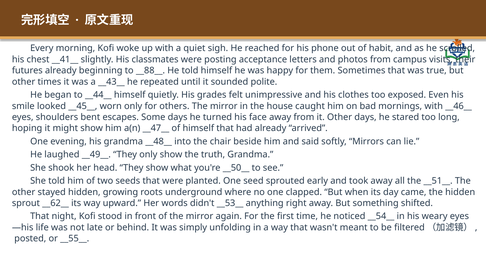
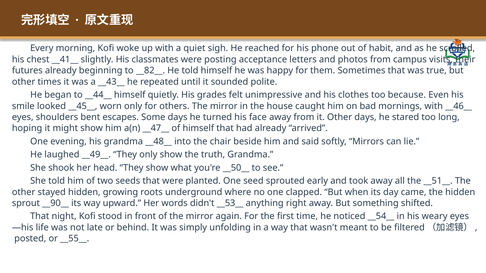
__88__: __88__ -> __82__ (150, 71)
exposed: exposed -> because (407, 95)
__62__: __62__ -> __90__ (56, 203)
